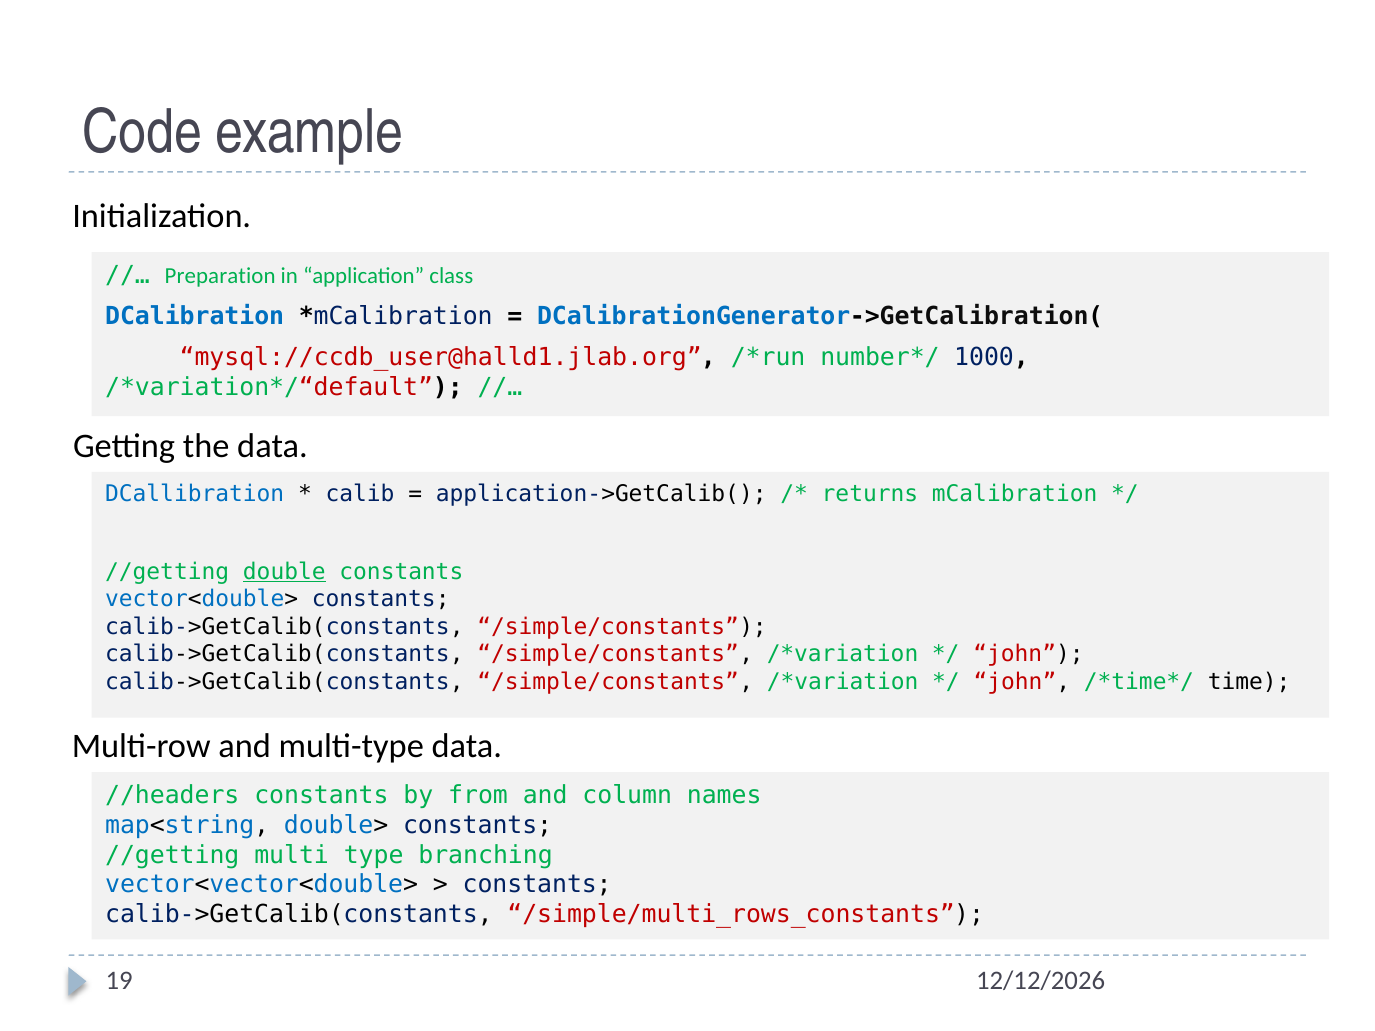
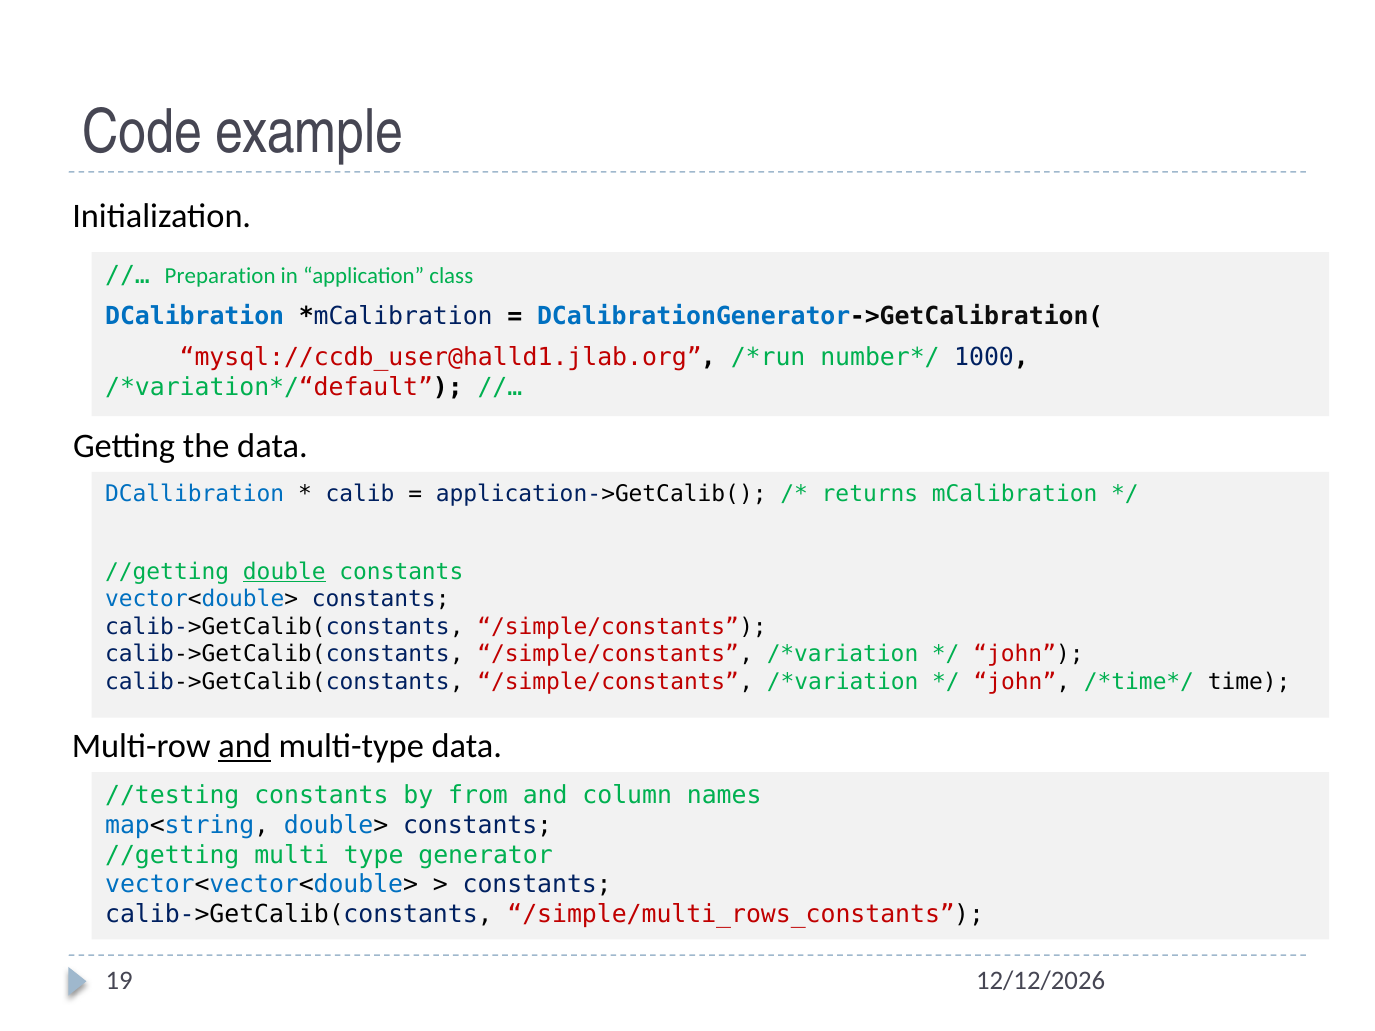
and underline: none -> present (245, 747)
//headers: //headers -> //testing (172, 796)
branching: branching -> generator (486, 855)
